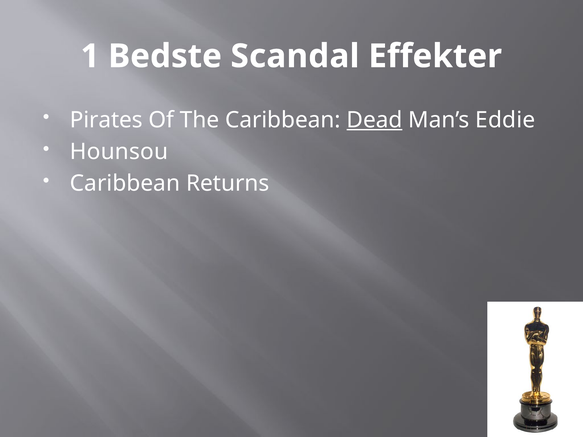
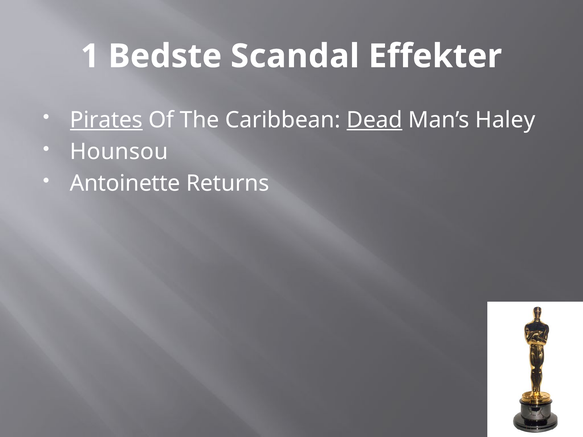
Pirates underline: none -> present (106, 120)
Eddie: Eddie -> Haley (505, 120)
Caribbean: Caribbean -> Antoinette (125, 184)
